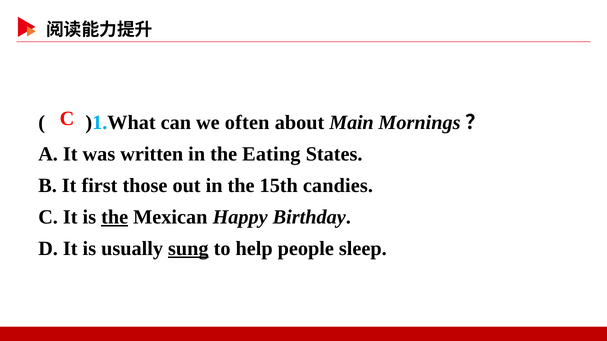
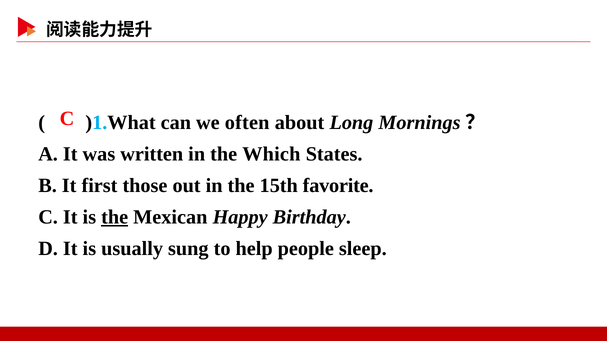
Main: Main -> Long (351, 123)
Eating: Eating -> Which (271, 154)
candies: candies -> favorite (338, 186)
sung underline: present -> none (188, 249)
